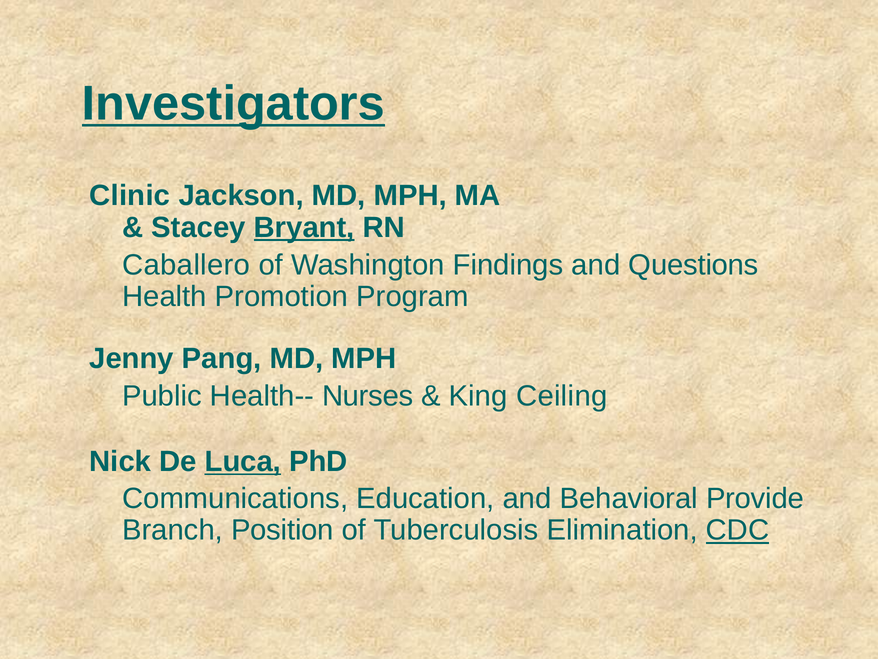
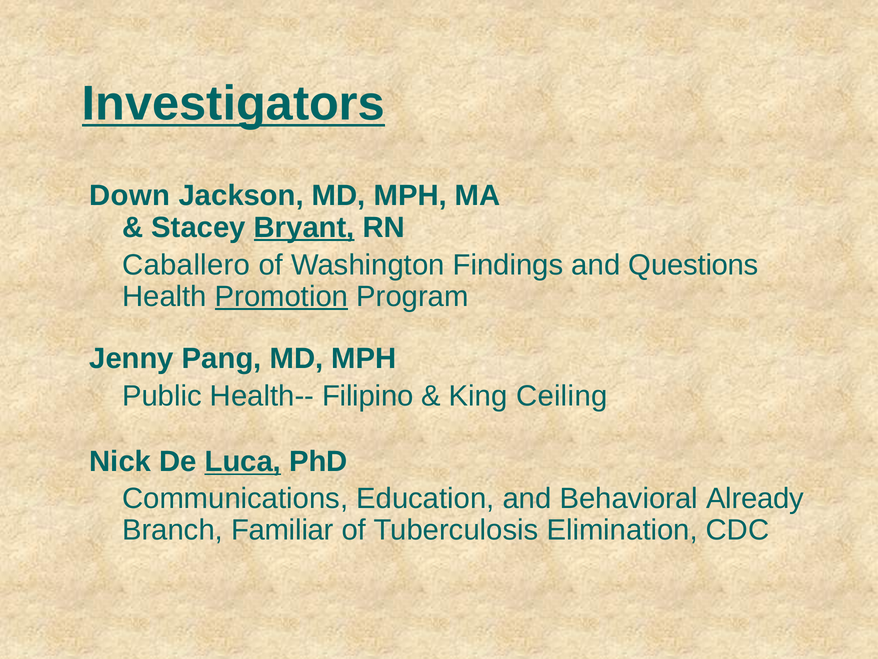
Clinic: Clinic -> Down (130, 196)
Promotion underline: none -> present (281, 296)
Nurses: Nurses -> Filipino (368, 396)
Provide: Provide -> Already (755, 498)
Position: Position -> Familiar (282, 530)
CDC underline: present -> none (738, 530)
